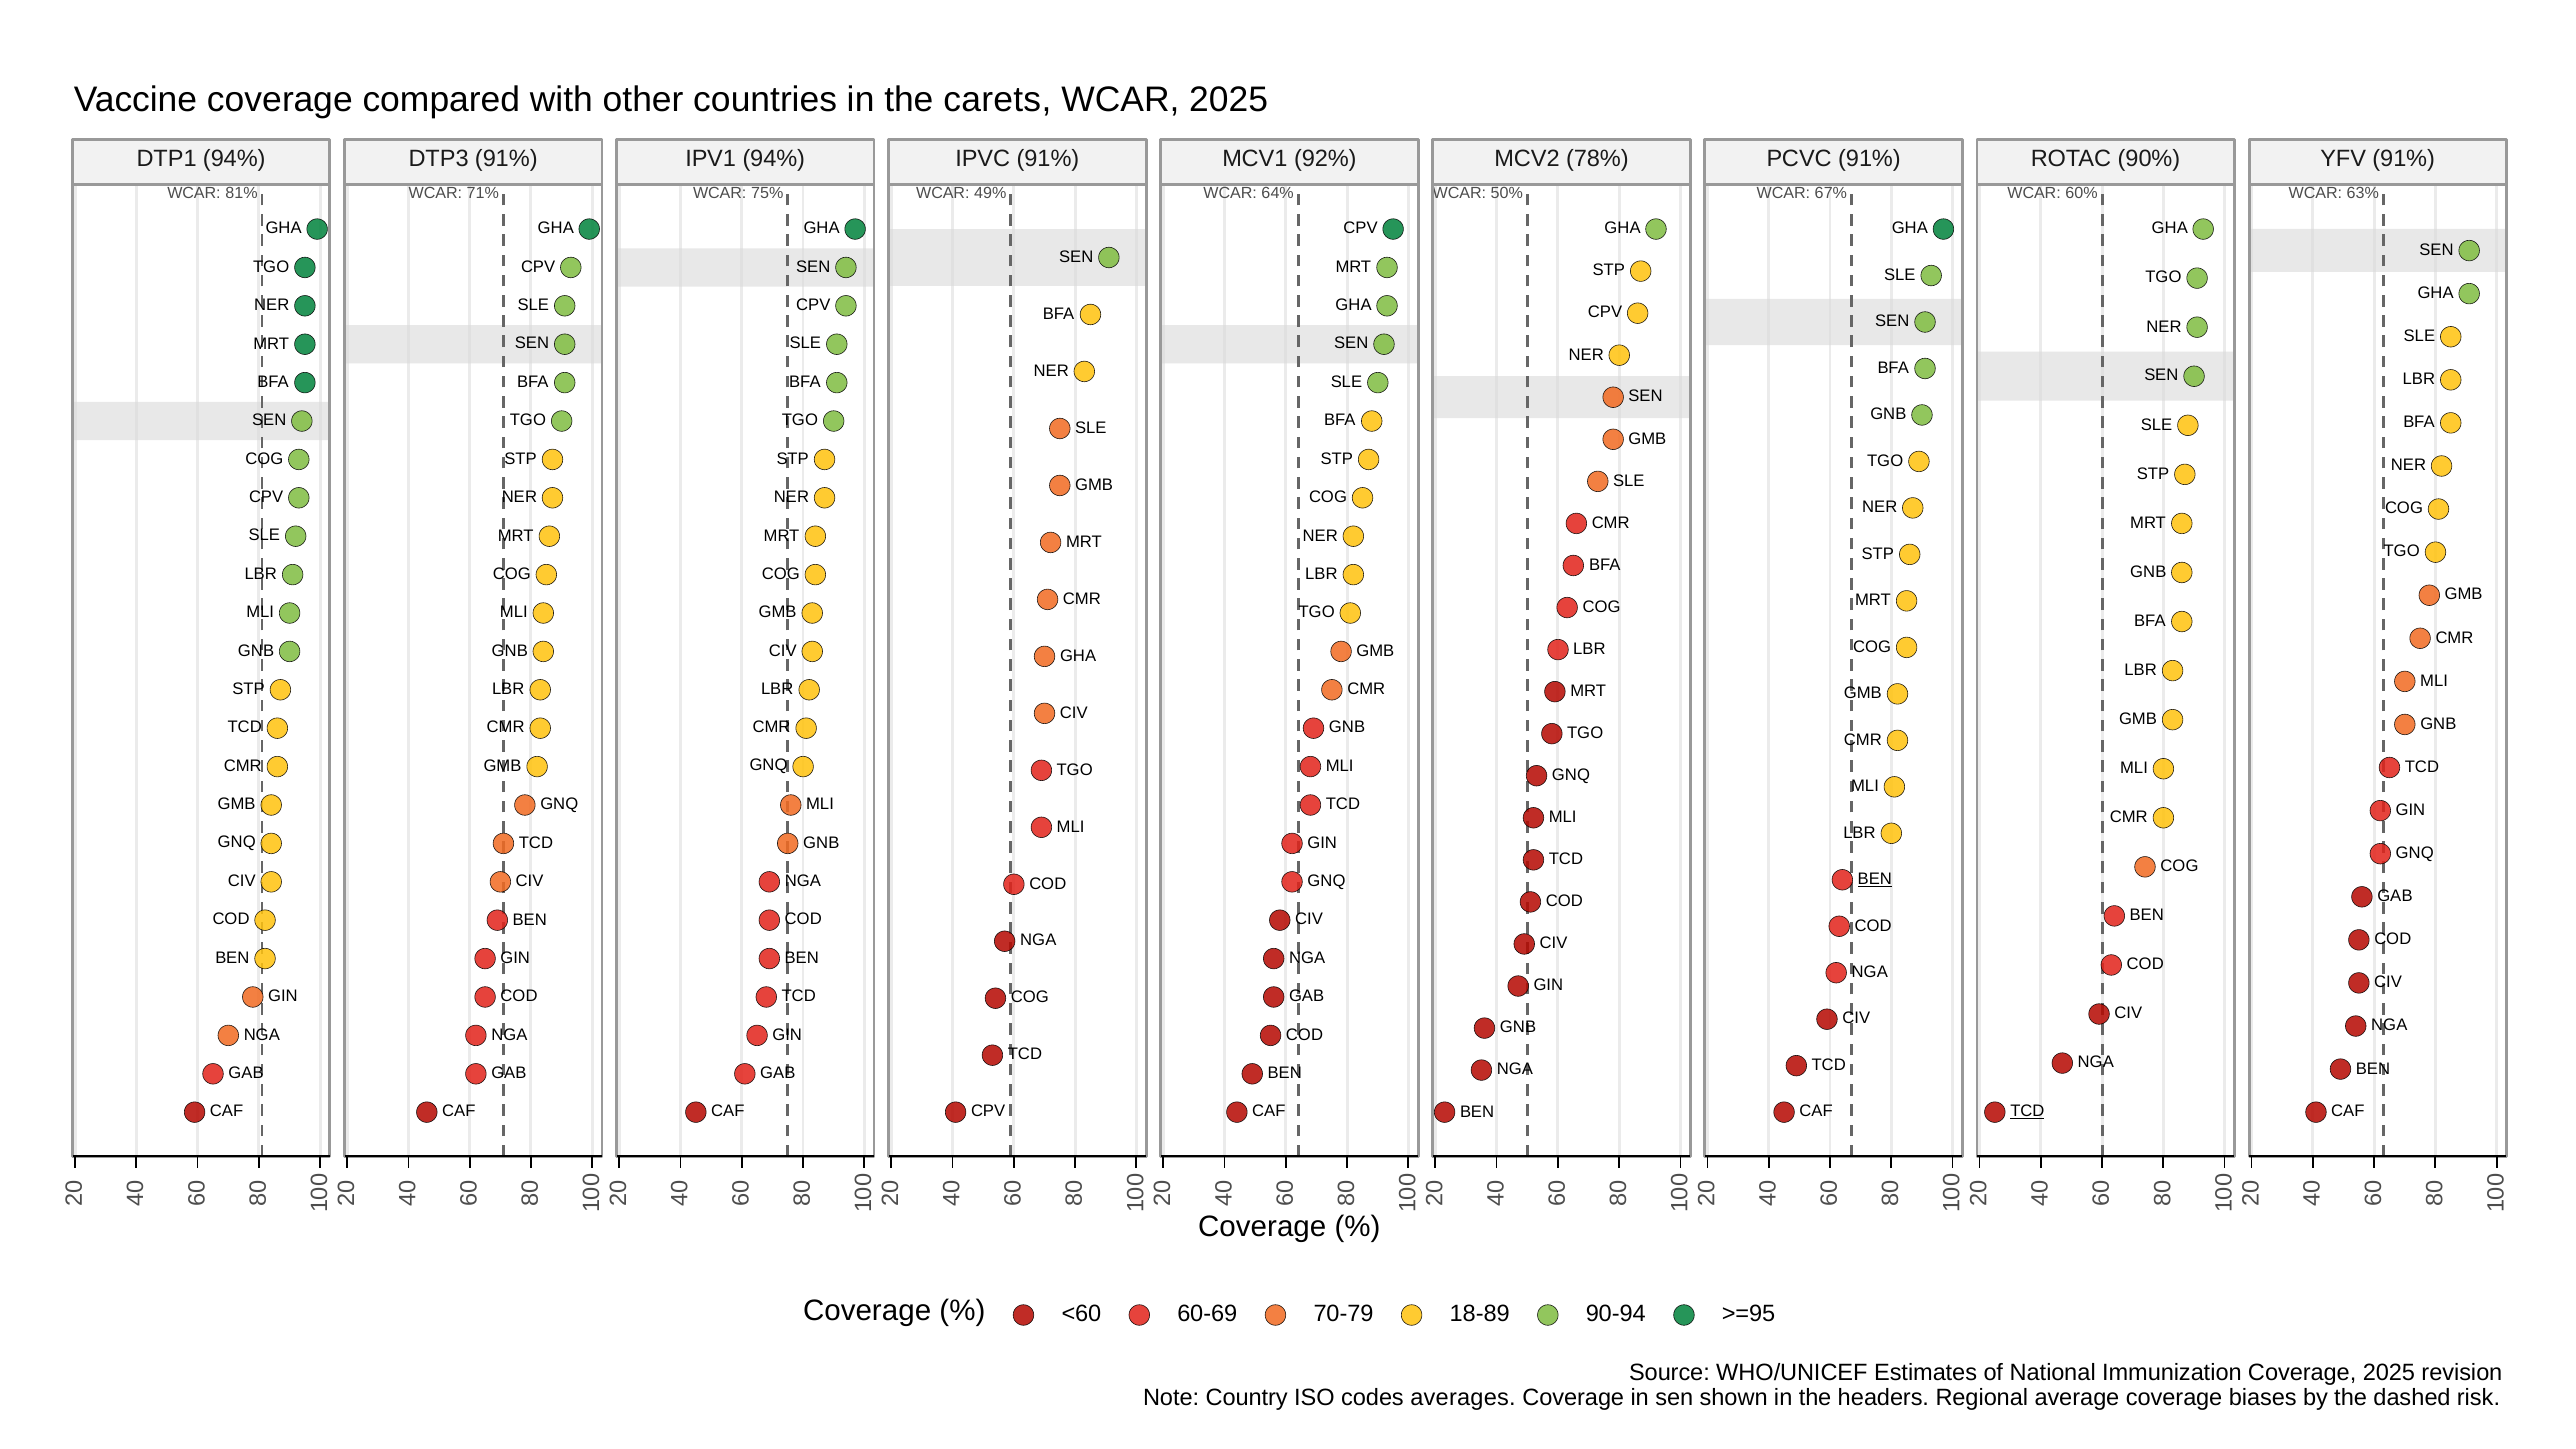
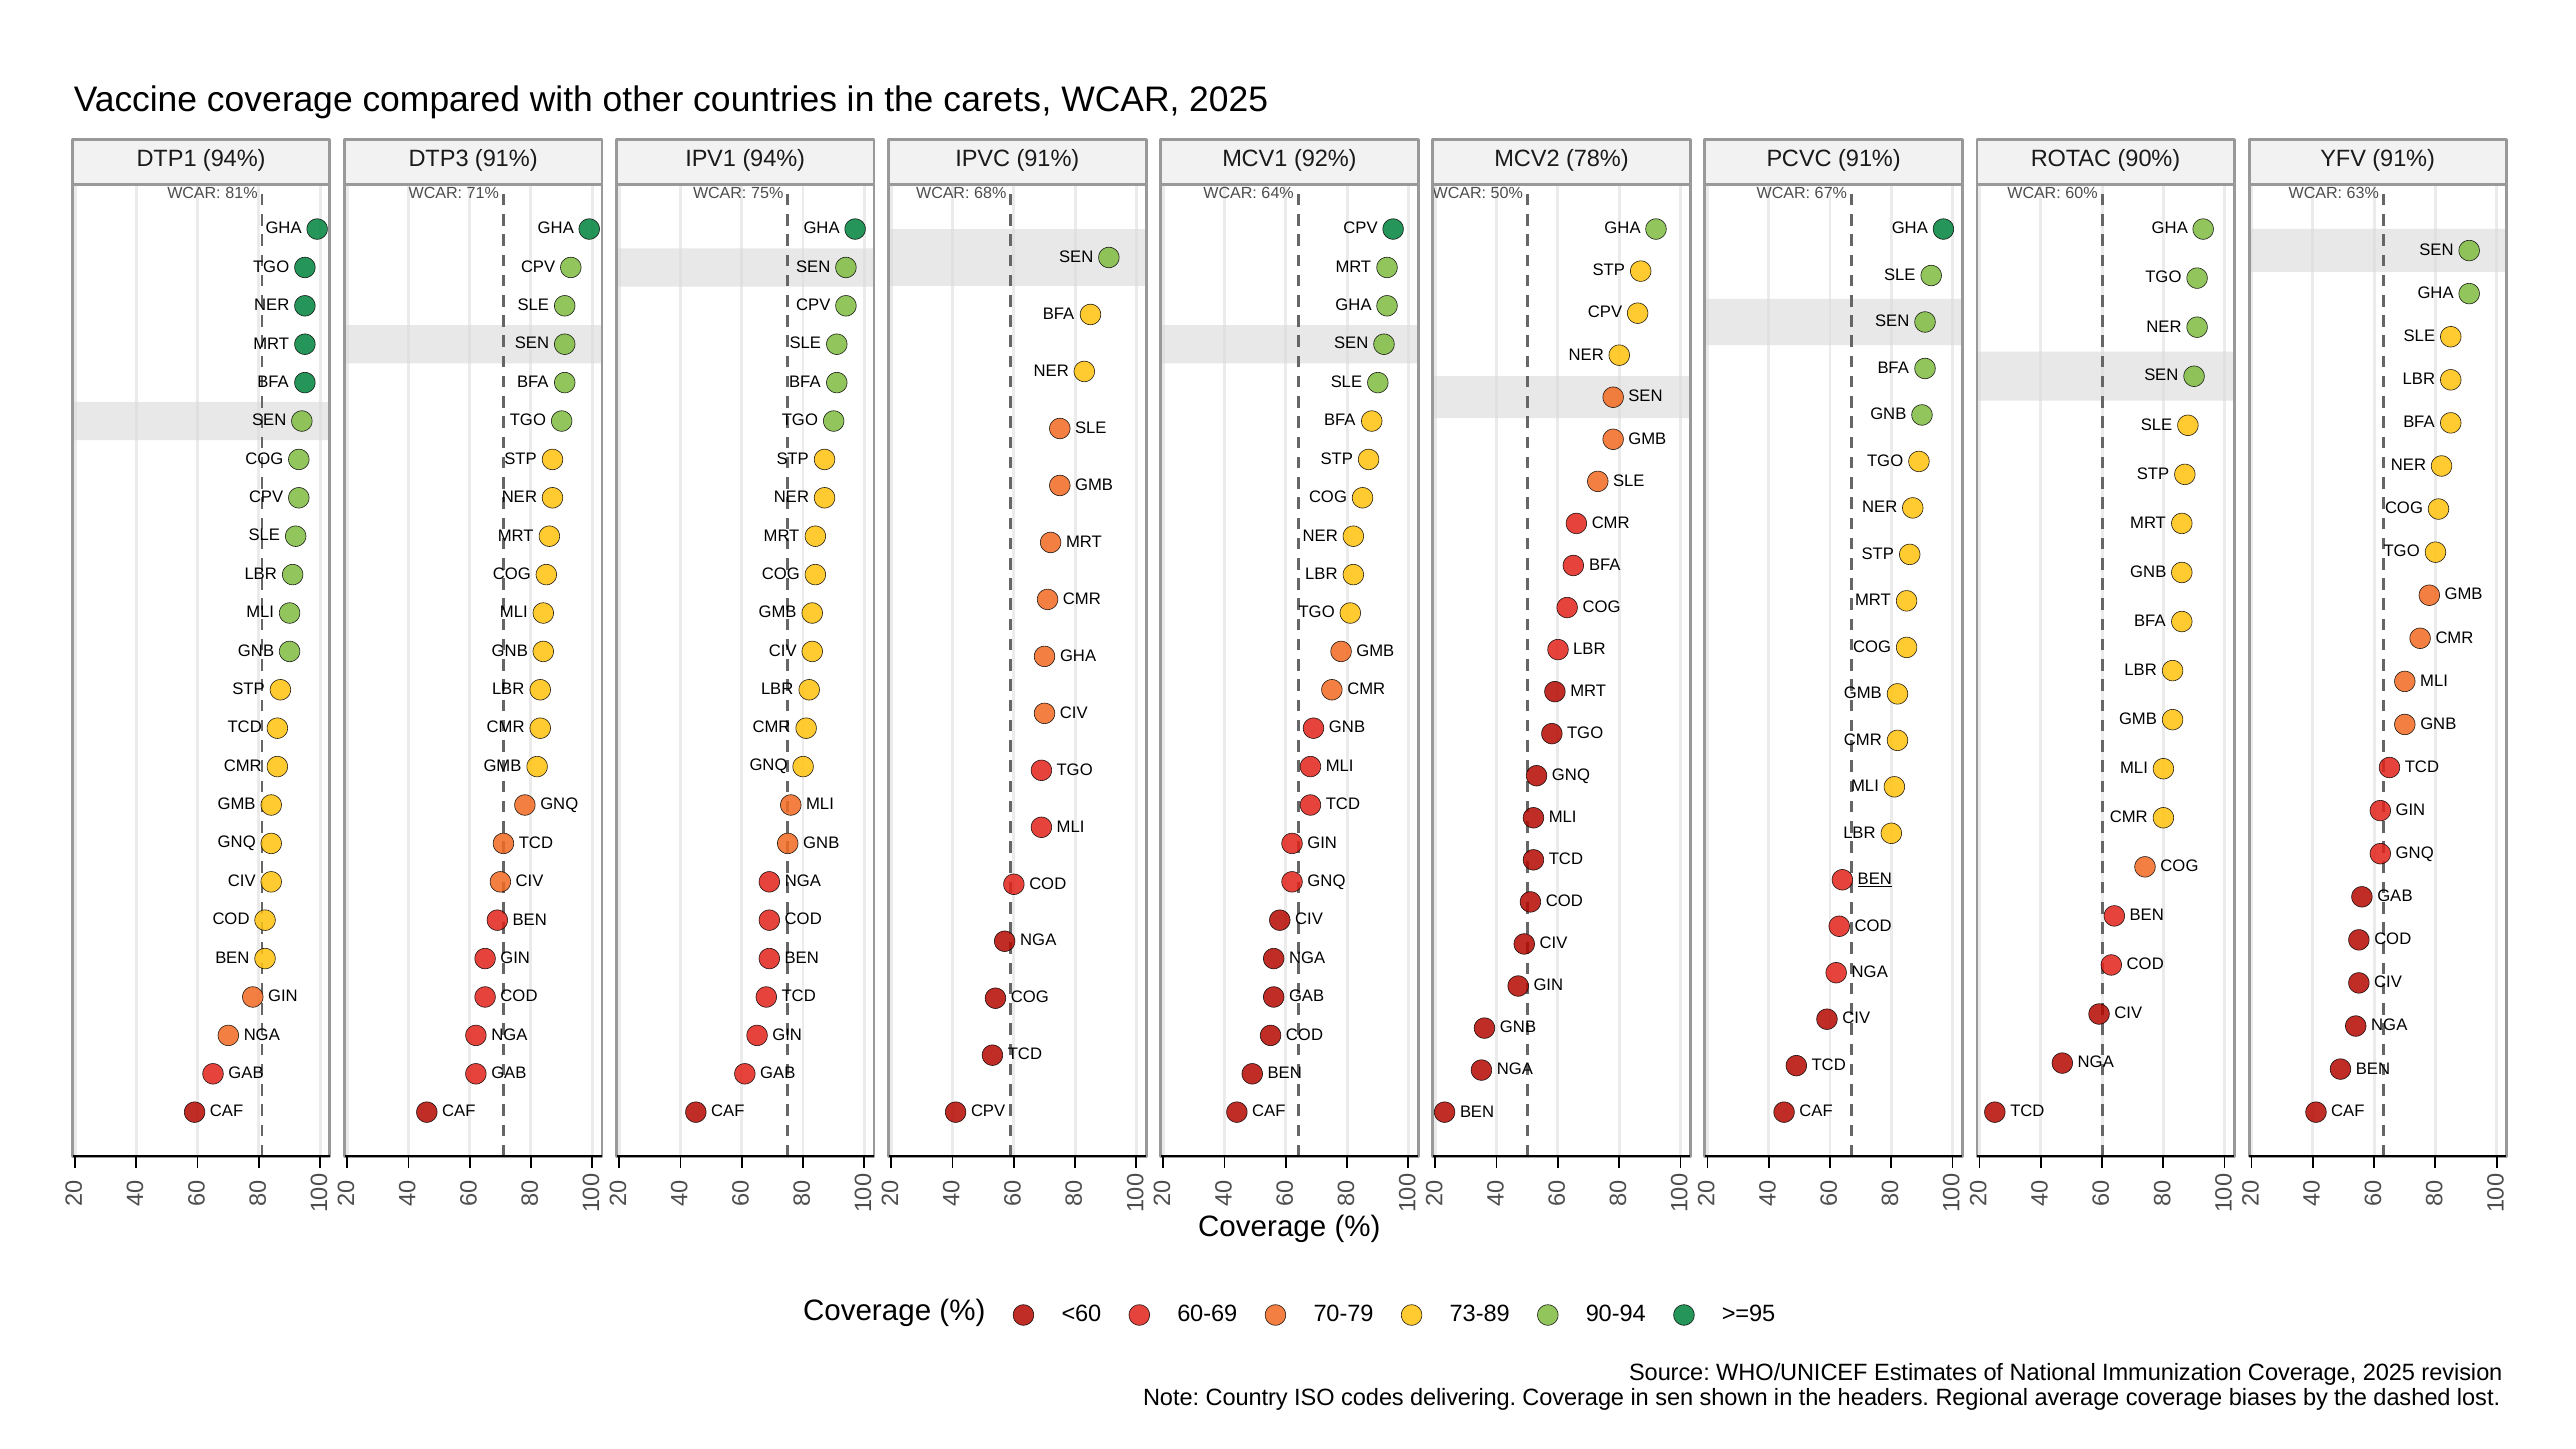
49%: 49% -> 68% (990, 193)
TCD underline: present -> none (2027, 1111)
18-89: 18-89 -> 73-89 (1480, 1314)
averages: averages -> delivering (1463, 1398)
risk: risk -> lost (2478, 1398)
